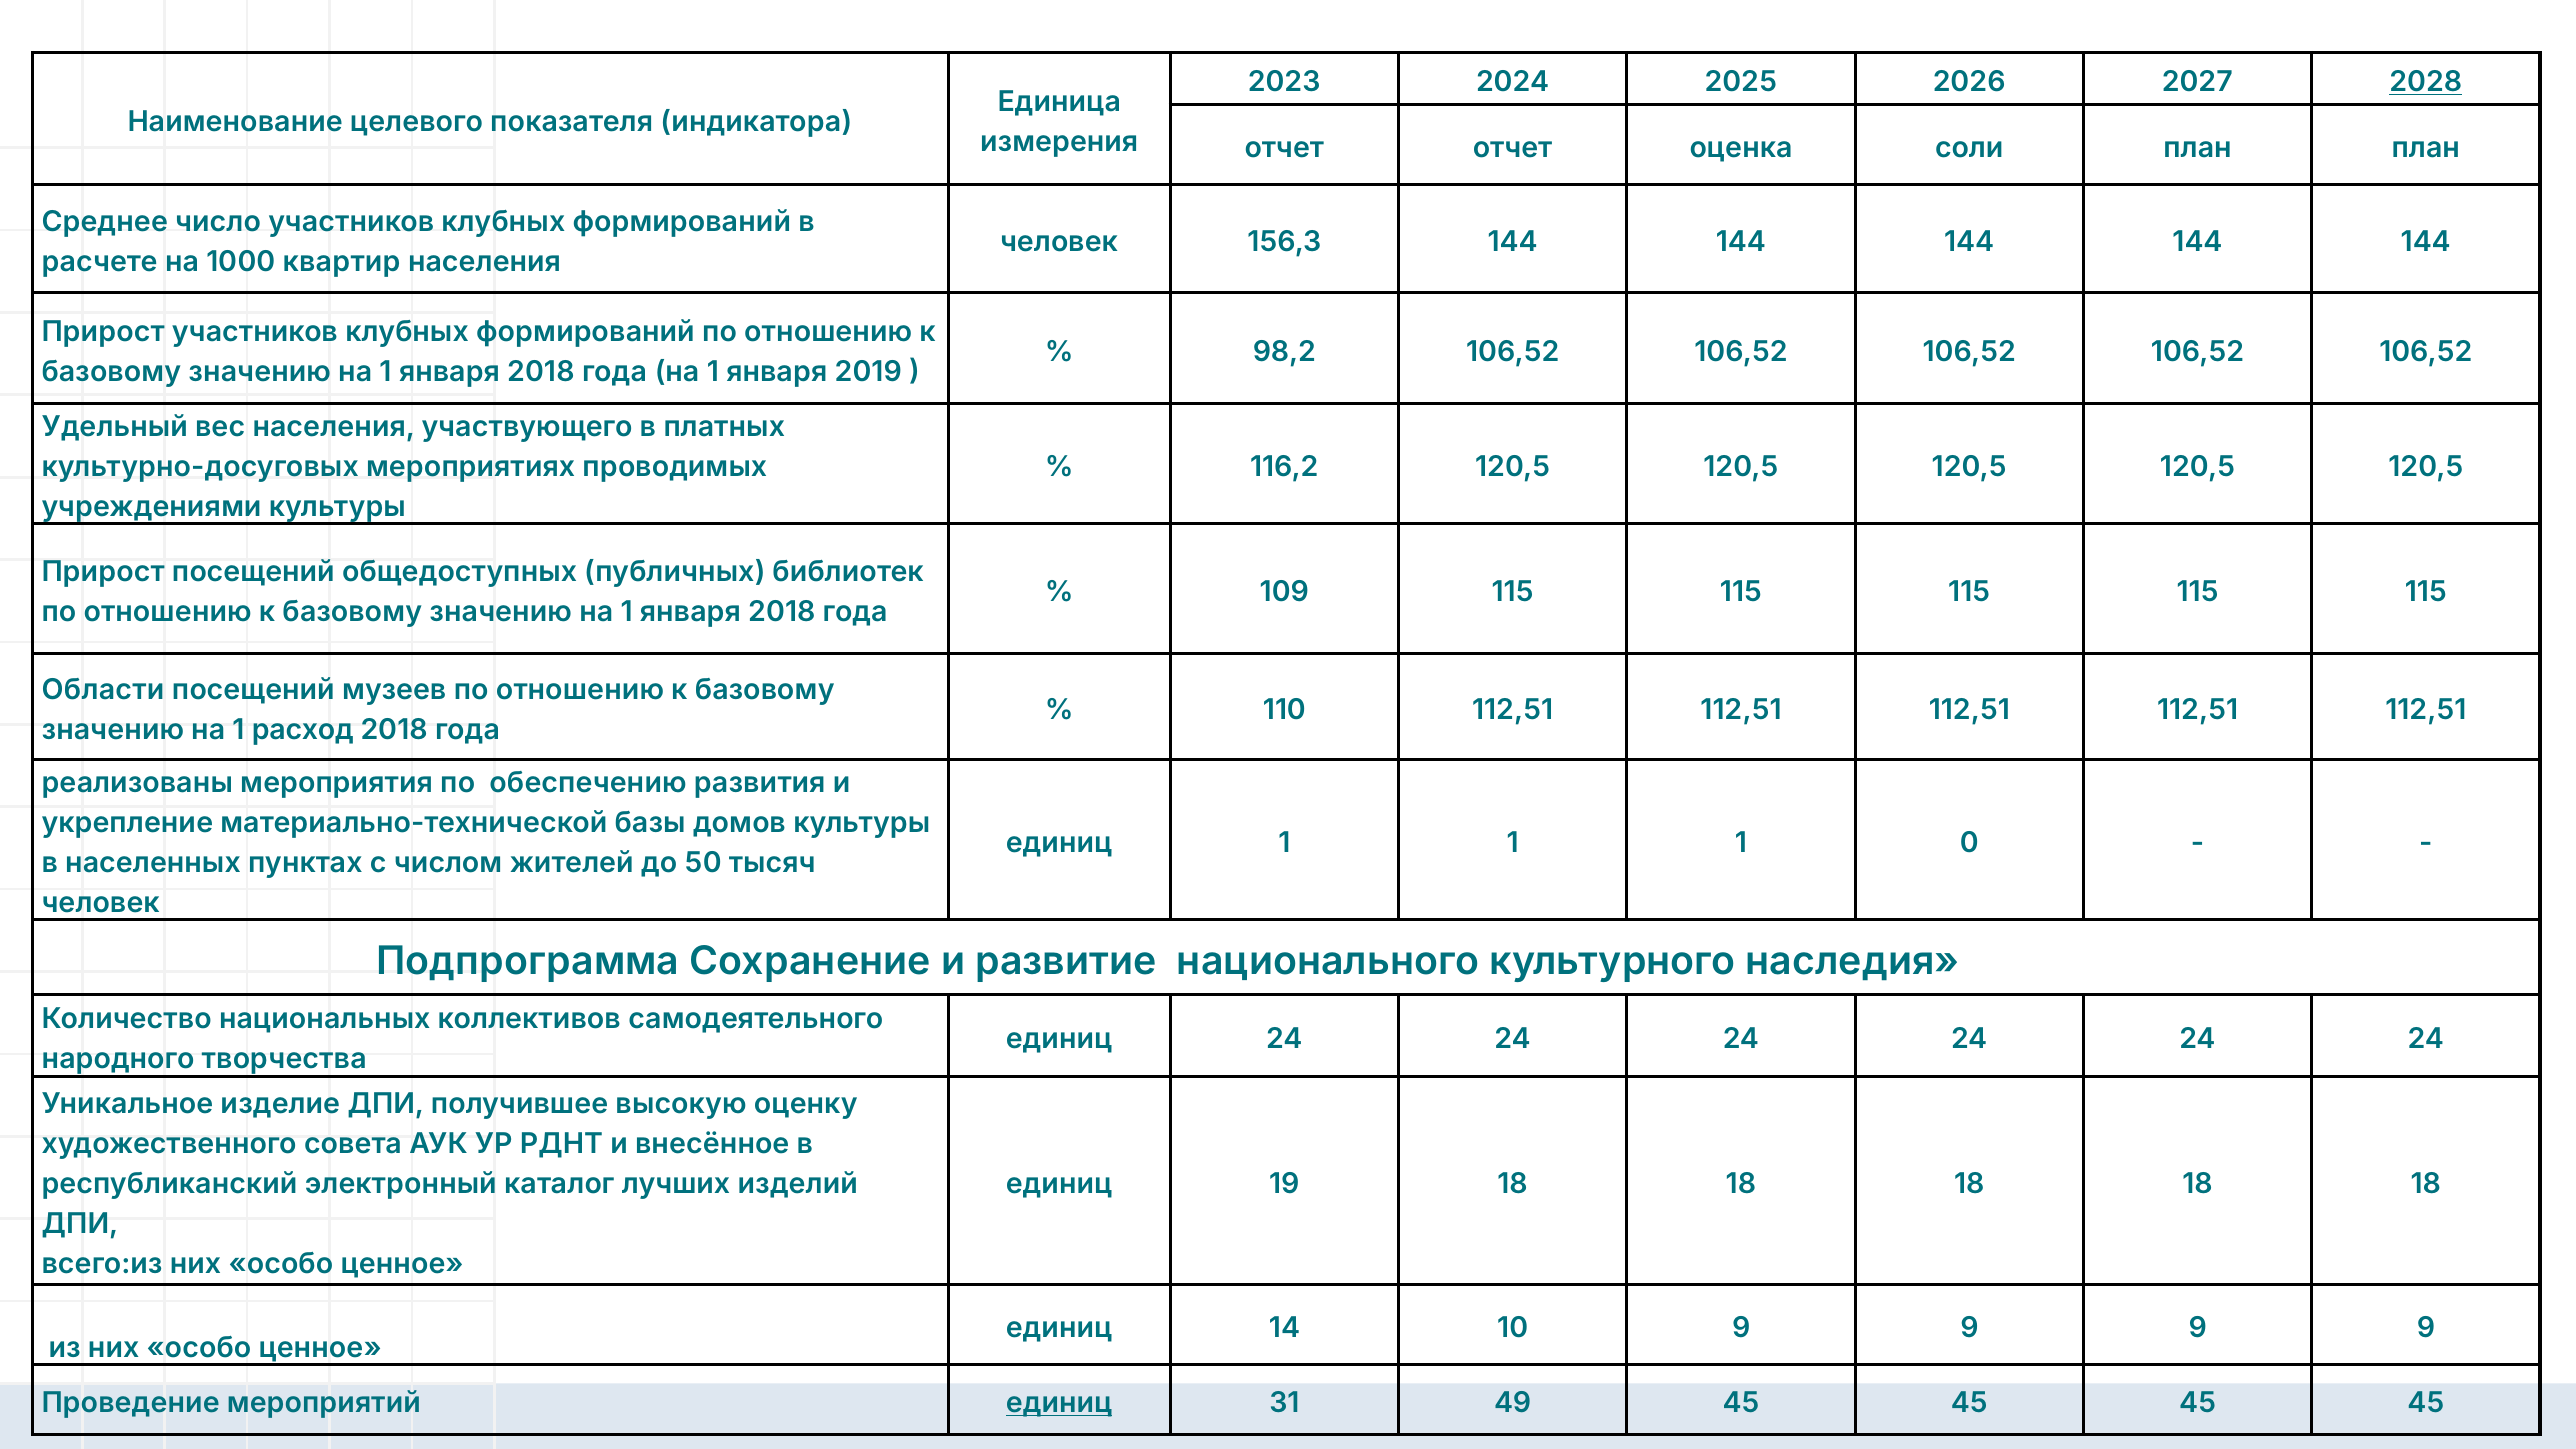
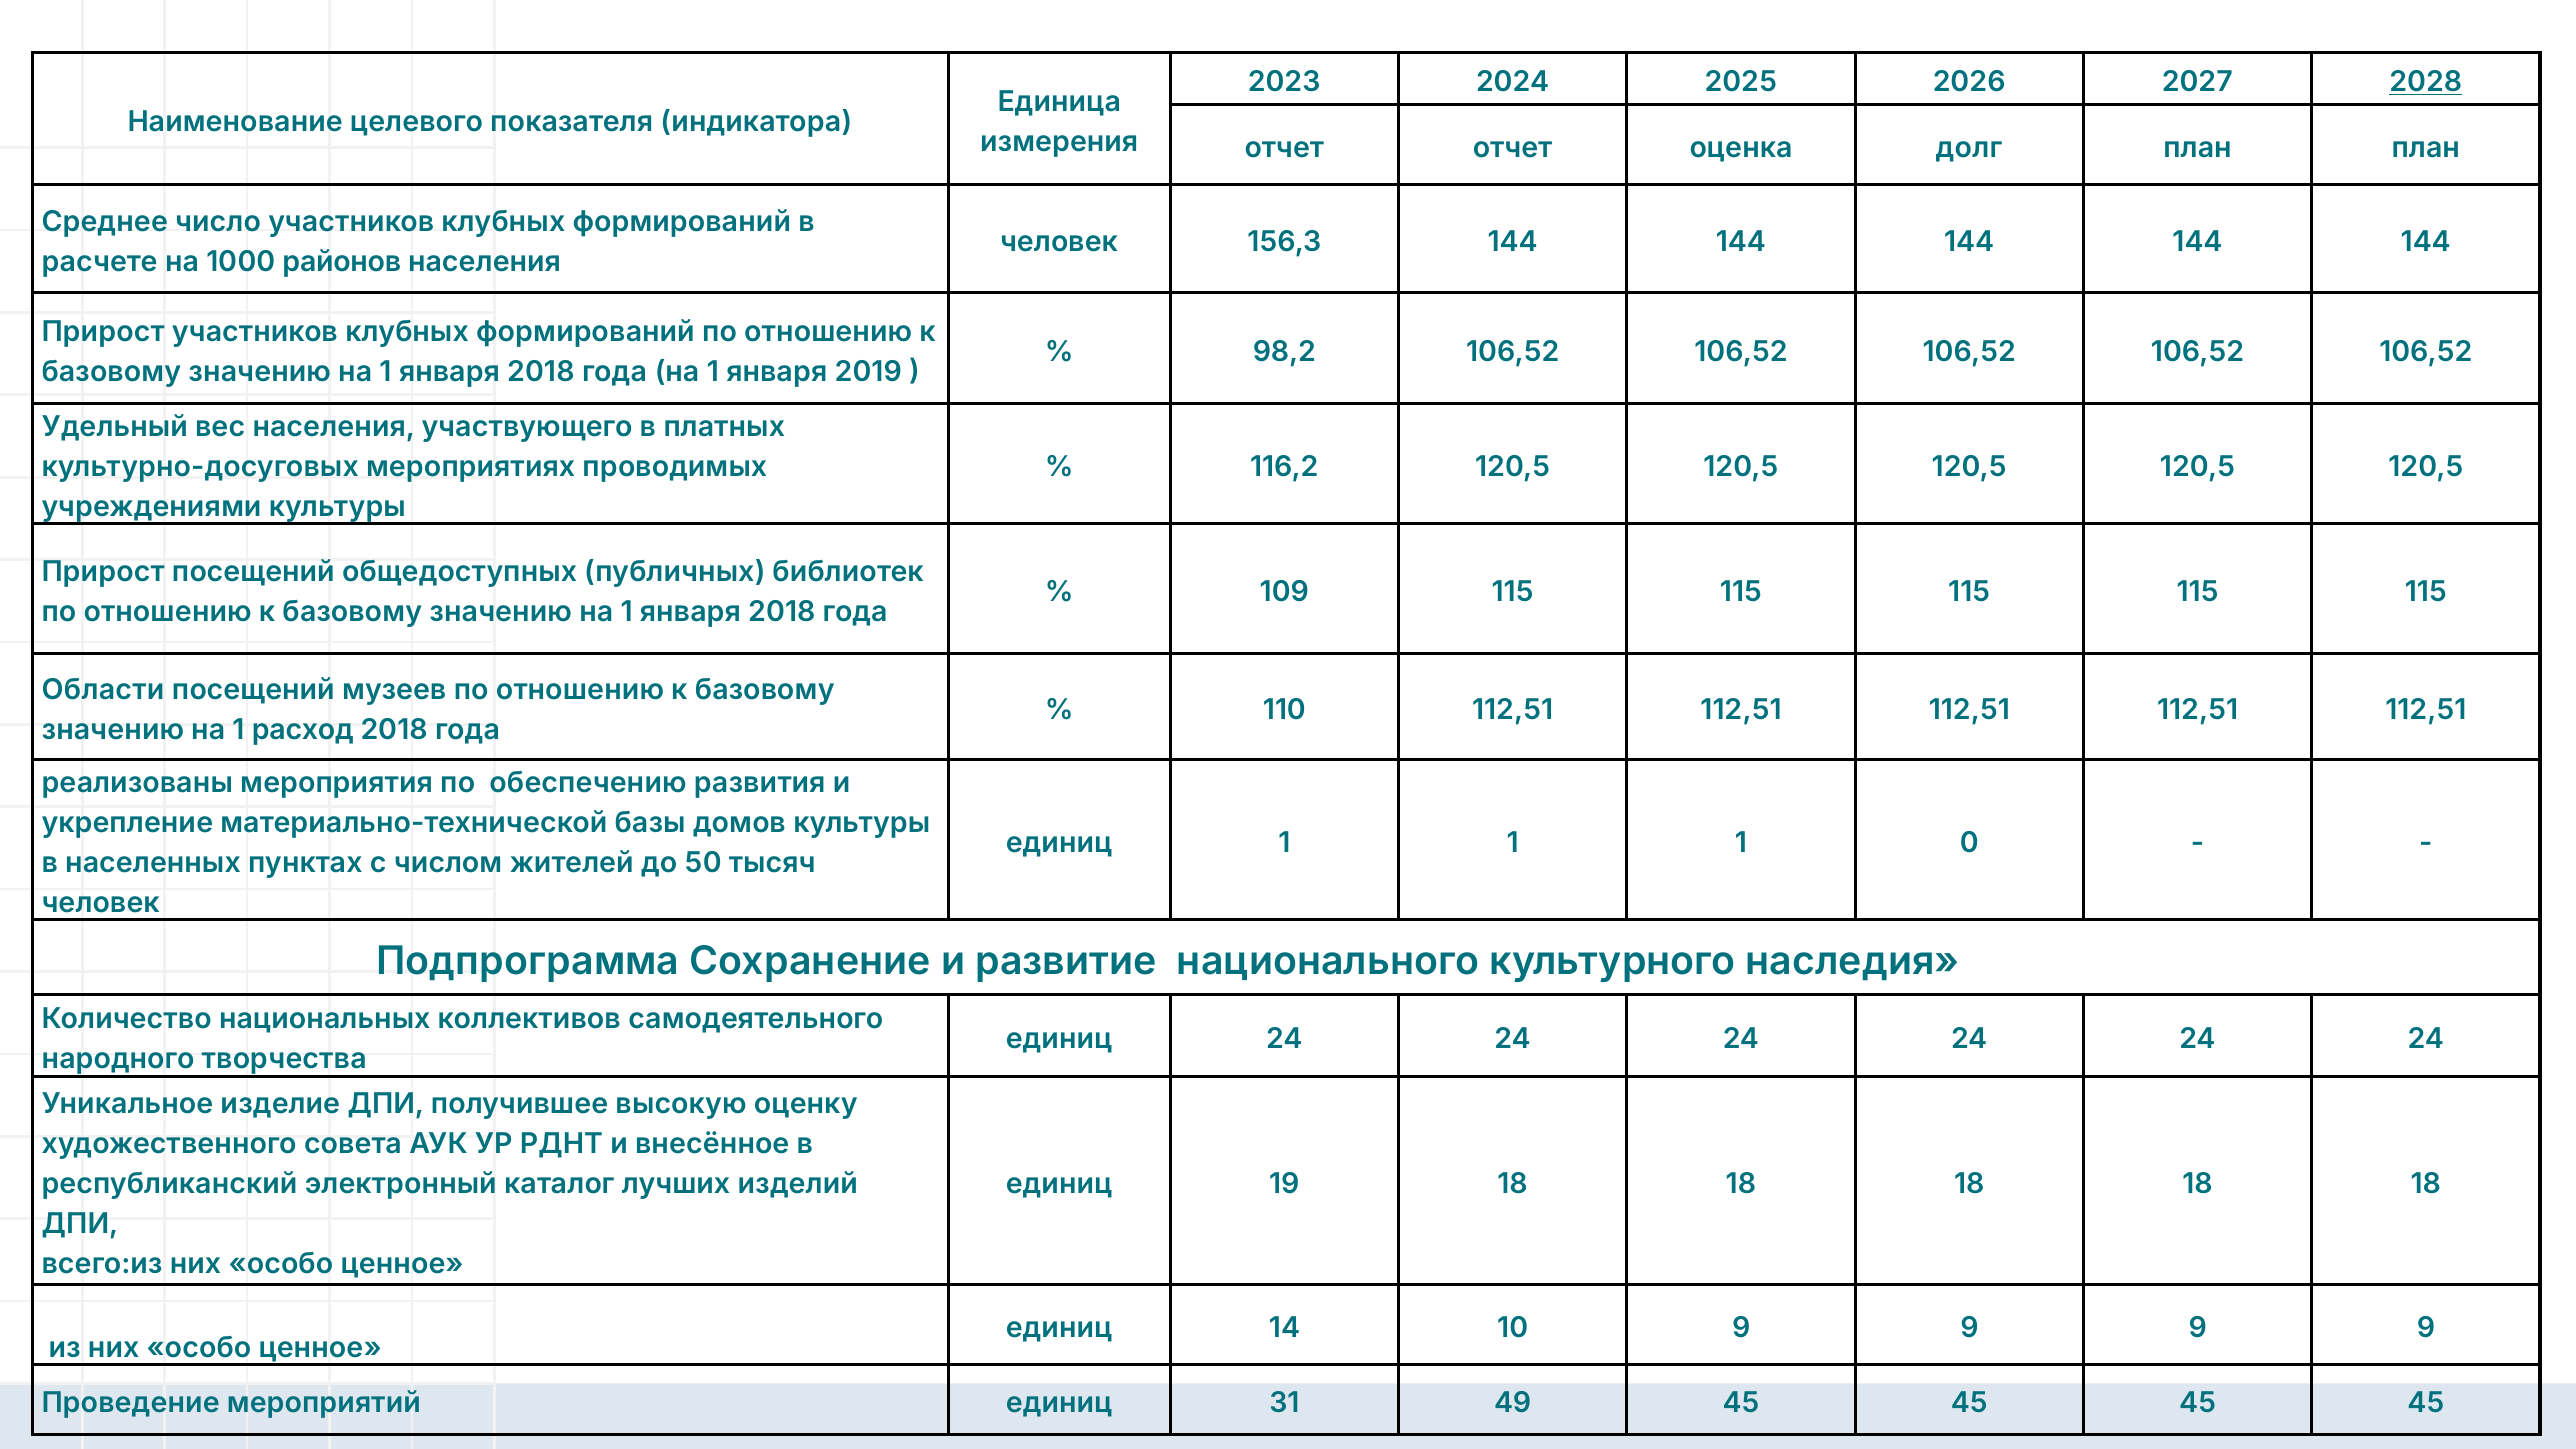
соли: соли -> долг (1969, 148)
квартир: квартир -> районов (342, 262)
единиц underline: present -> none (1059, 1403)
